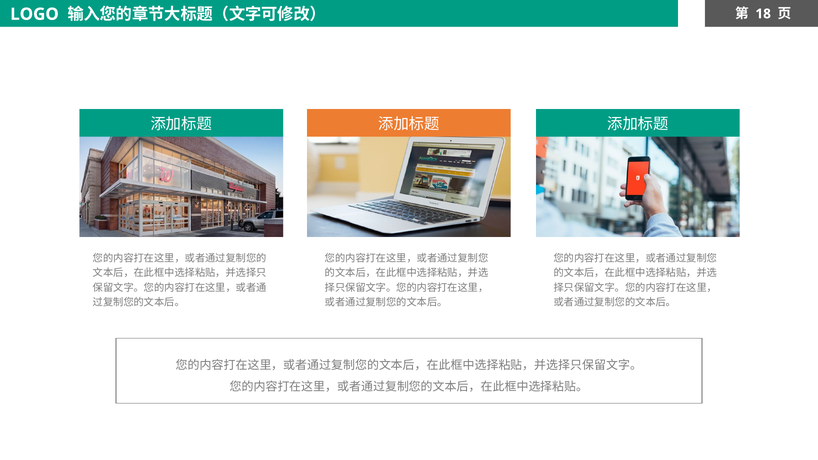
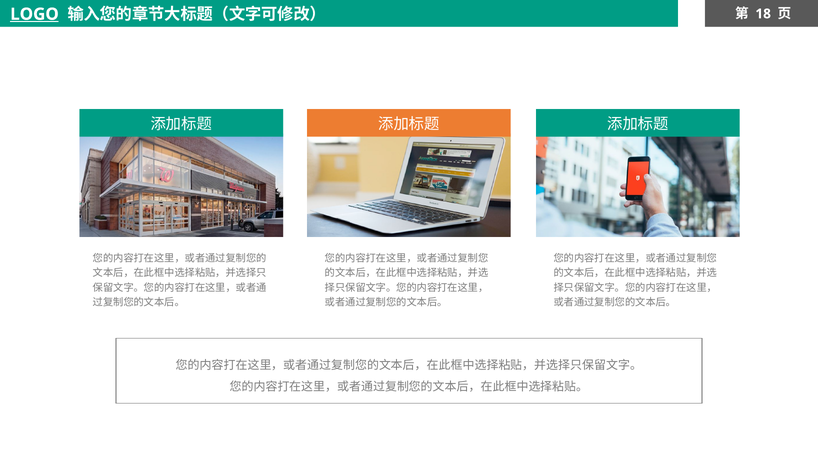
LOGO underline: none -> present (35, 14)
